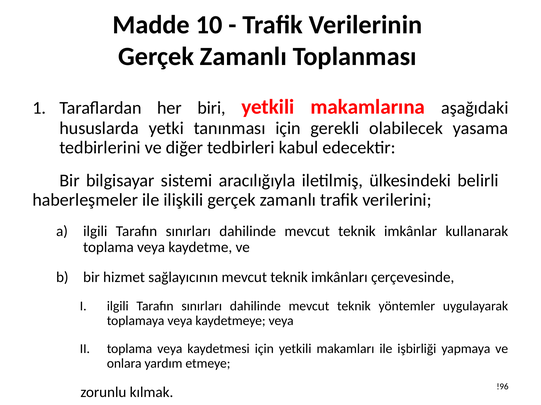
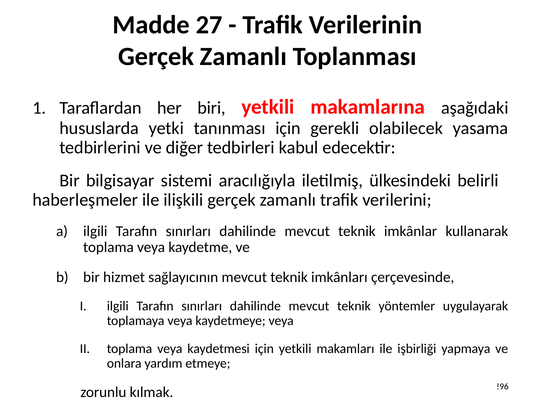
10: 10 -> 27 (209, 25)
